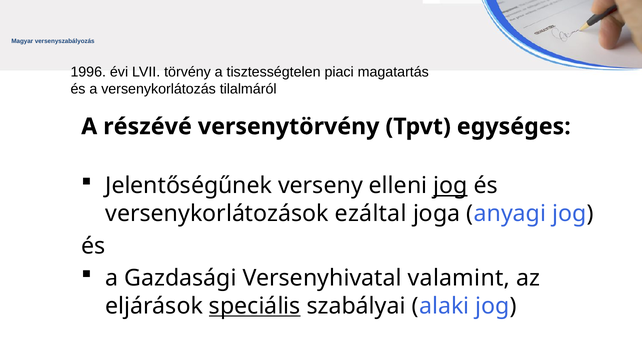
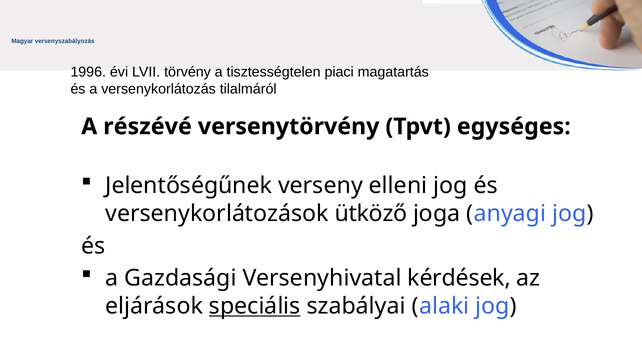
jog underline: present -> none (450, 186)
ezáltal: ezáltal -> ütköző (371, 214)
valamint: valamint -> kérdések (459, 278)
